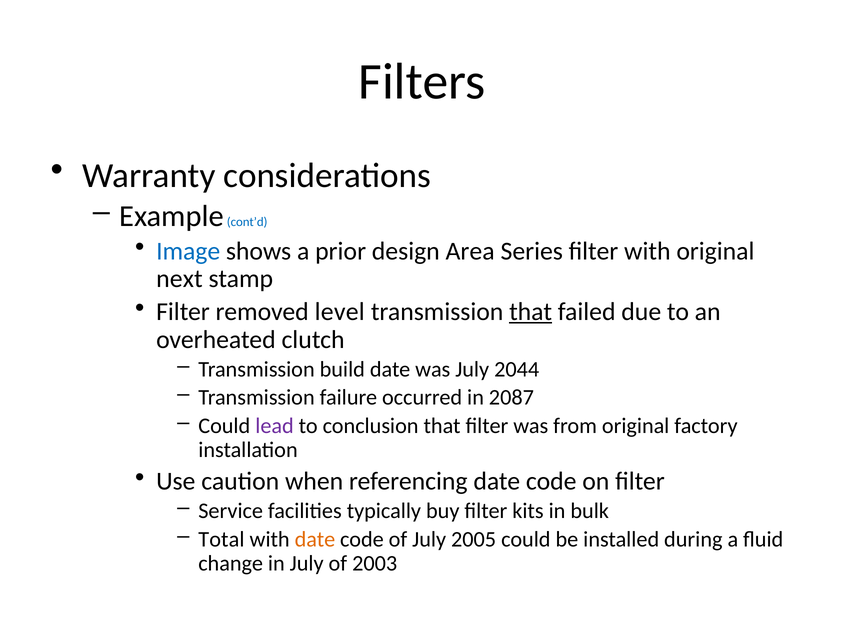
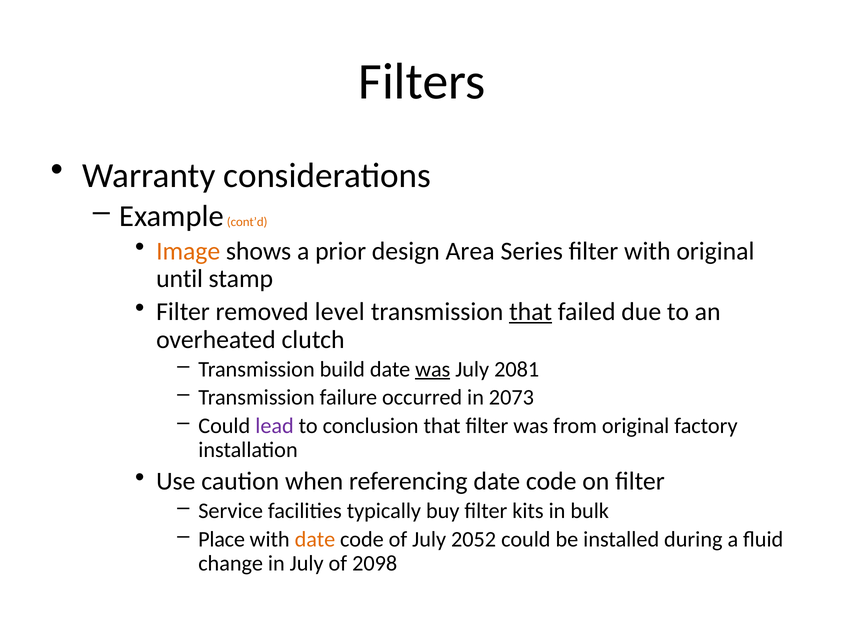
cont’d colour: blue -> orange (247, 222)
Image colour: blue -> orange (188, 251)
next: next -> until (180, 279)
was underline: none -> present (433, 369)
2044: 2044 -> 2081 (517, 369)
2087: 2087 -> 2073 (511, 398)
Total: Total -> Place (222, 539)
2005: 2005 -> 2052 (474, 539)
2003: 2003 -> 2098 (375, 563)
